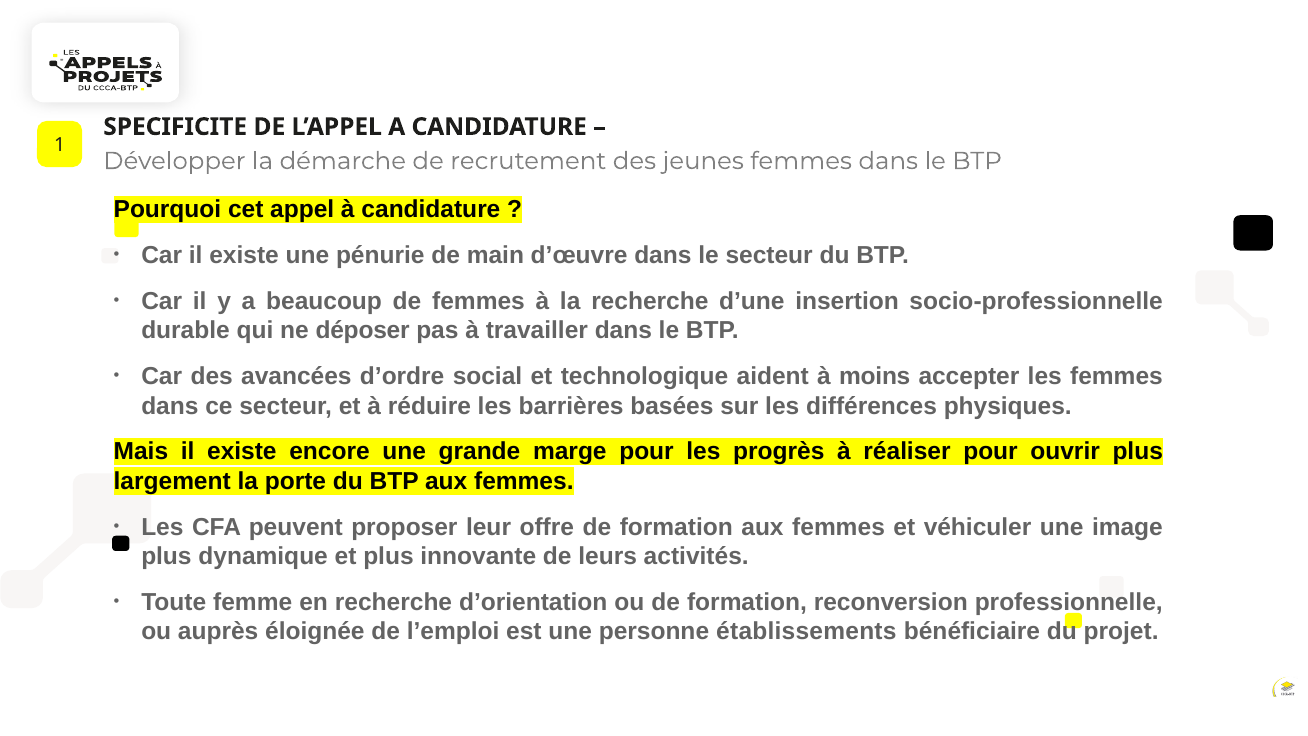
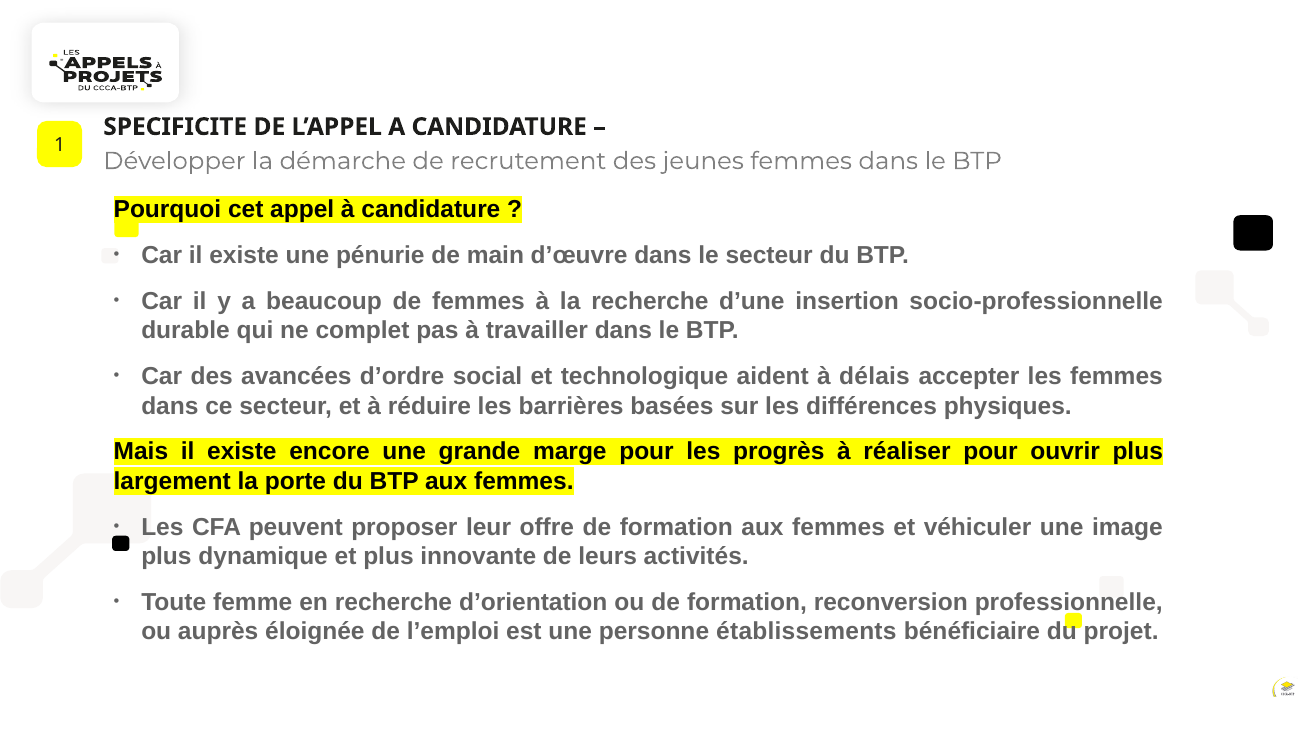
déposer: déposer -> complet (363, 331)
moins: moins -> délais (875, 376)
